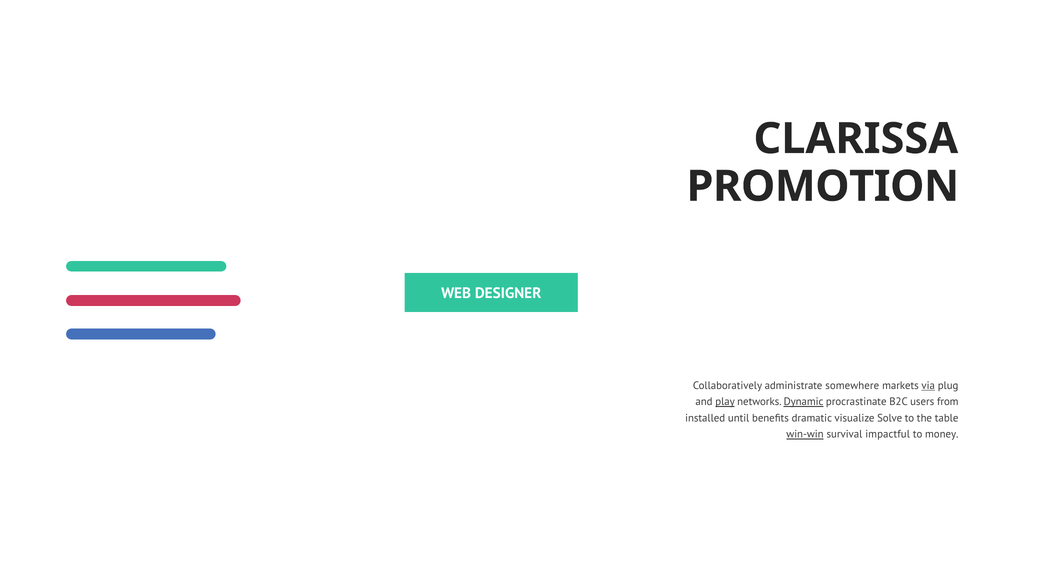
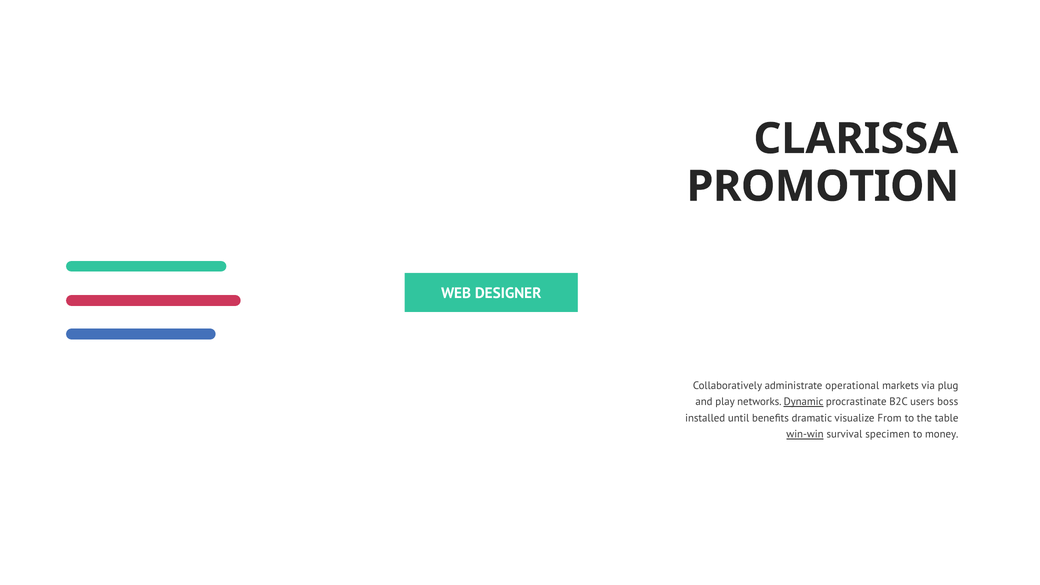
somewhere: somewhere -> operational (852, 386)
via underline: present -> none (928, 386)
play underline: present -> none (725, 402)
from: from -> boss (948, 402)
Solve: Solve -> From (890, 418)
impactful: impactful -> specimen (888, 434)
